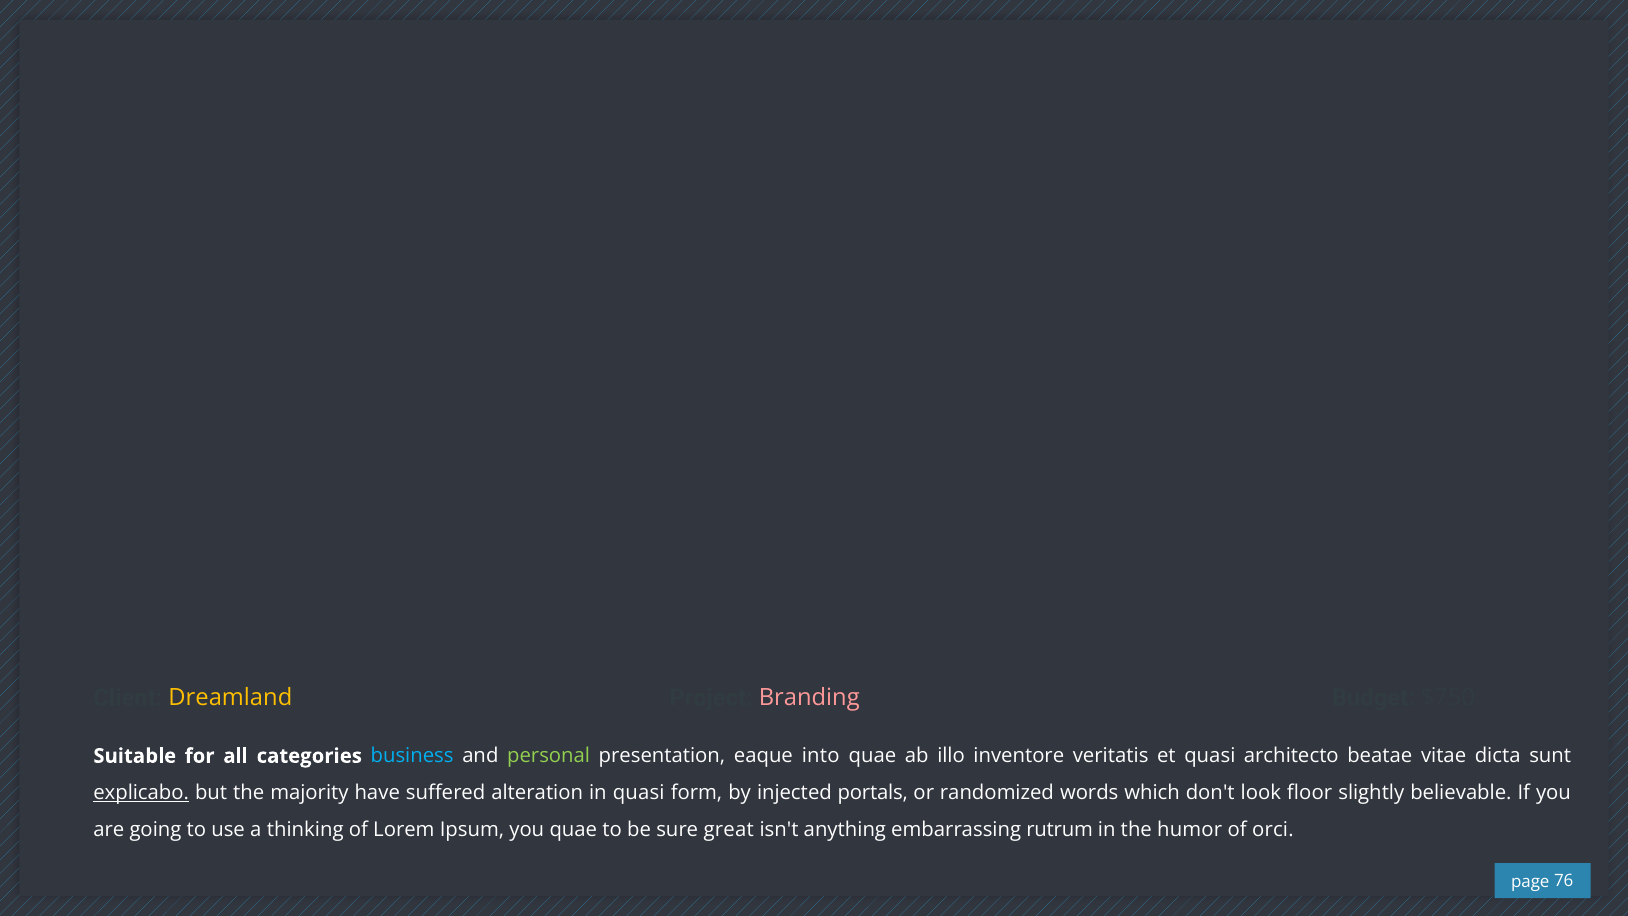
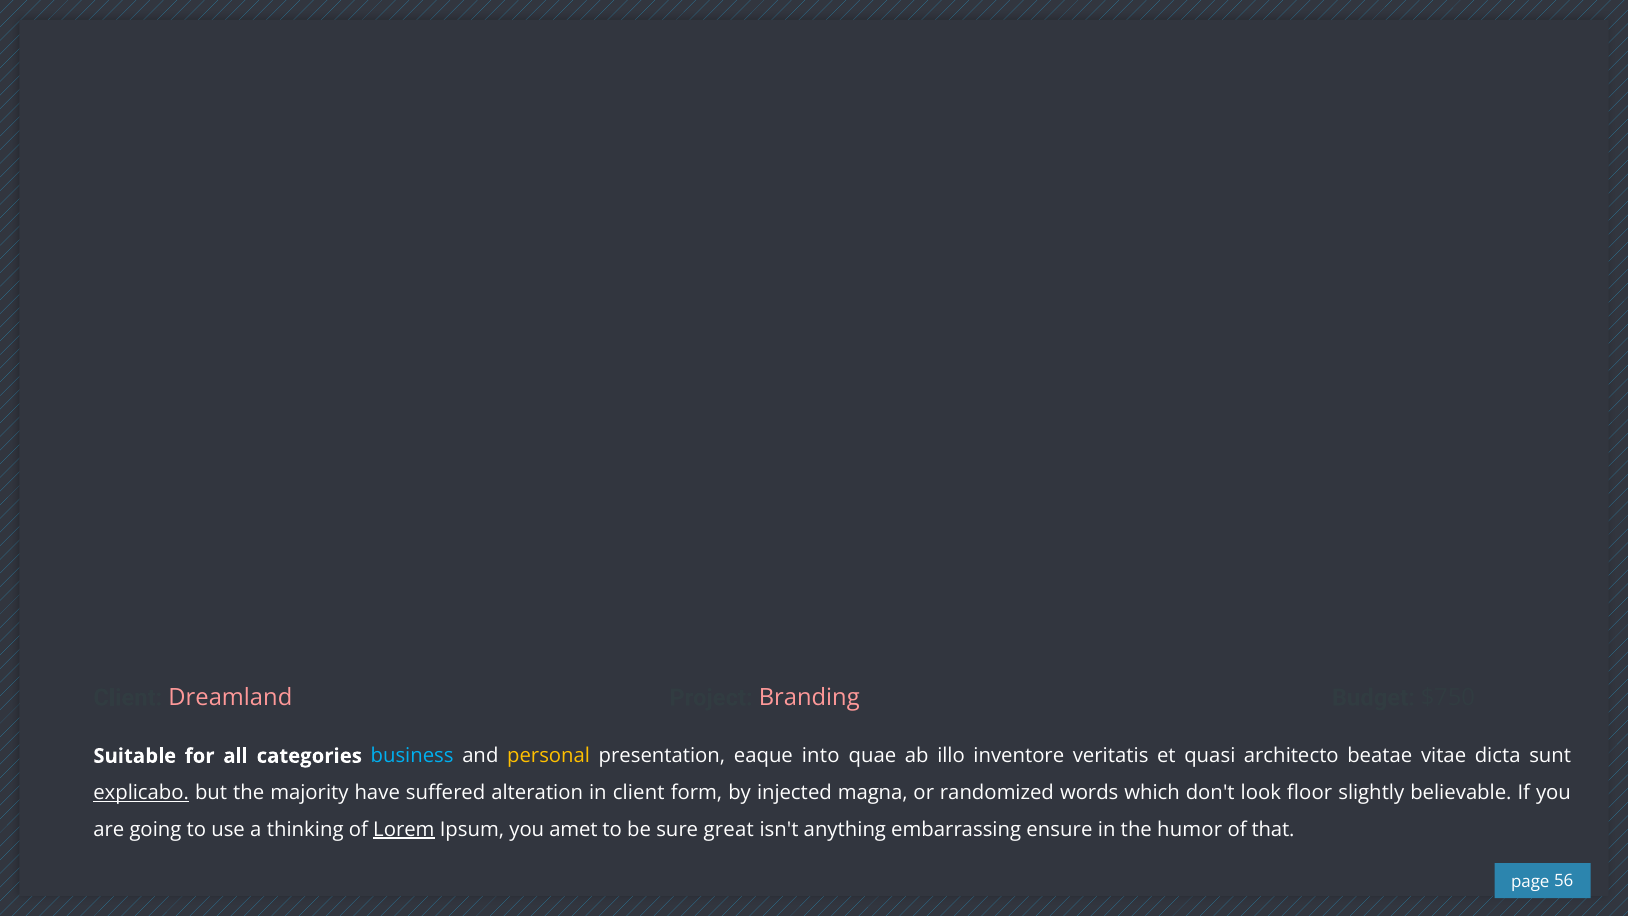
Dreamland colour: yellow -> pink (230, 698)
personal colour: light green -> yellow (549, 756)
in quasi: quasi -> client (639, 792)
portals: portals -> magna (873, 792)
Lorem underline: none -> present (404, 829)
you quae: quae -> amet (573, 829)
rutrum: rutrum -> ensure (1059, 829)
orci: orci -> that (1273, 829)
76: 76 -> 56 (1564, 880)
